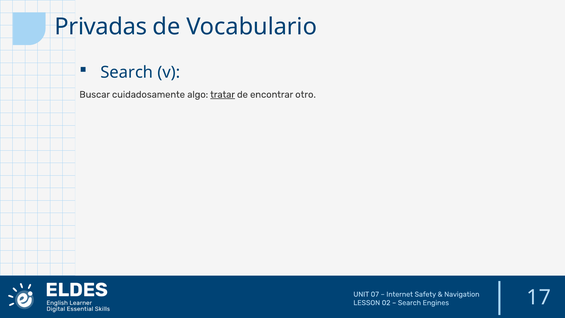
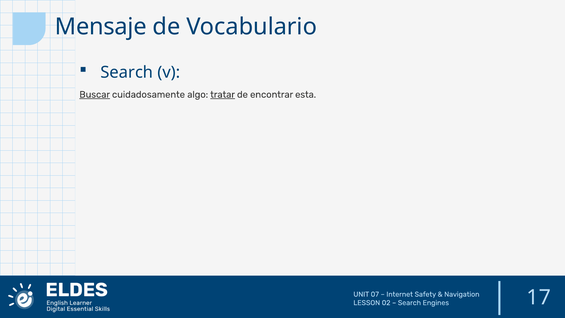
Privadas: Privadas -> Mensaje (101, 27)
Buscar underline: none -> present (95, 95)
otro: otro -> esta (306, 95)
